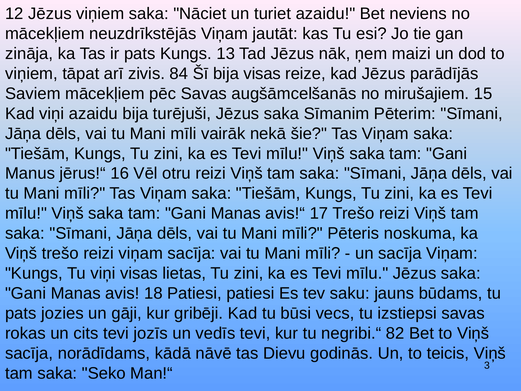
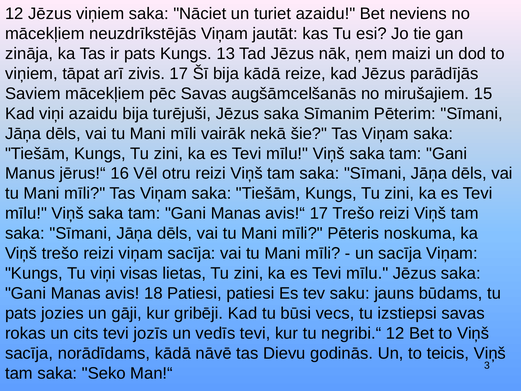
zivis 84: 84 -> 17 (179, 74)
bija visas: visas -> kādā (262, 74)
negribi.“ 82: 82 -> 12 (395, 333)
